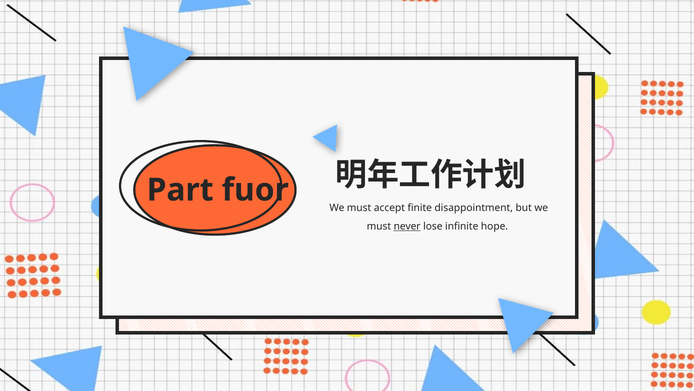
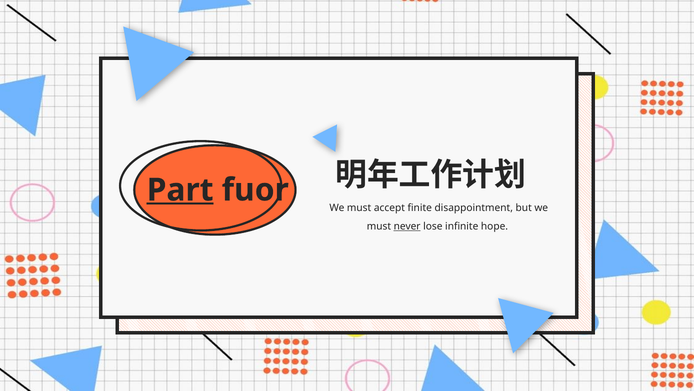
Part underline: none -> present (180, 190)
